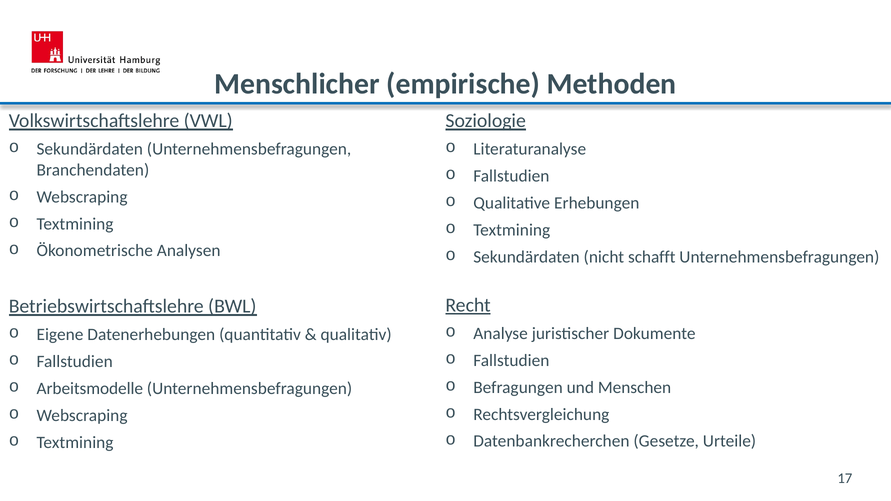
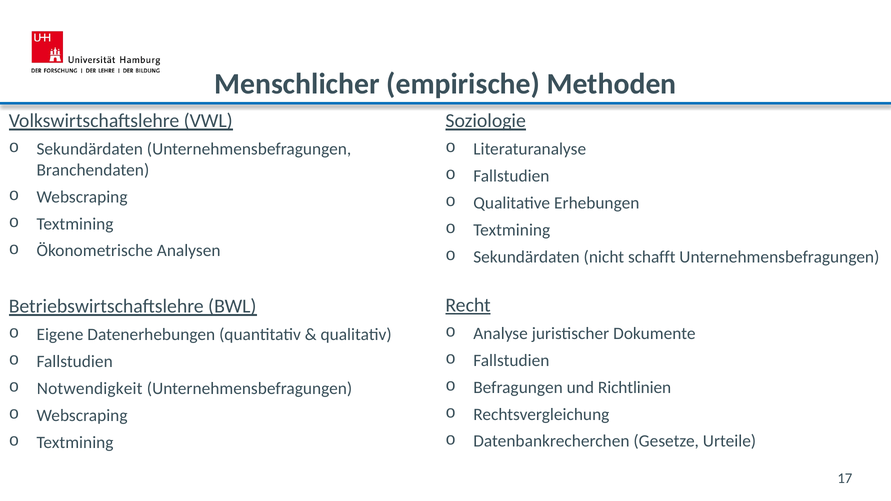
Menschen: Menschen -> Richtlinien (635, 387)
Arbeitsmodelle: Arbeitsmodelle -> Notwendigkeit (90, 389)
